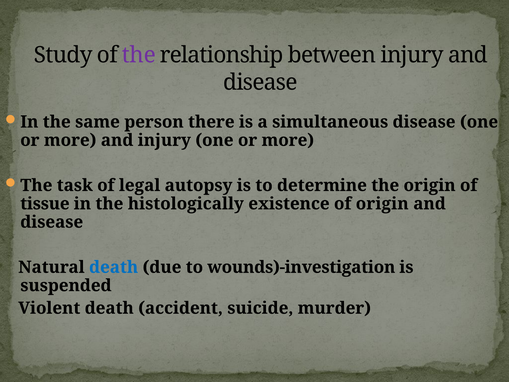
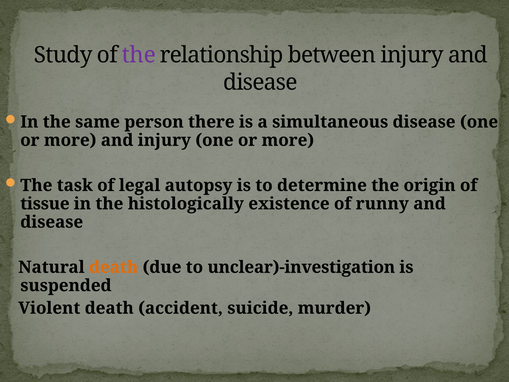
of origin: origin -> runny (382, 204)
death colour: blue -> orange (114, 267)
wounds)-investigation: wounds)-investigation -> unclear)-investigation (301, 267)
